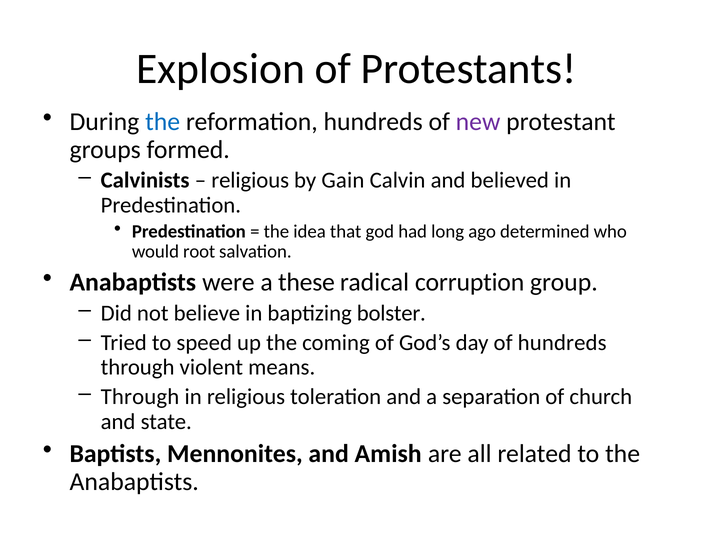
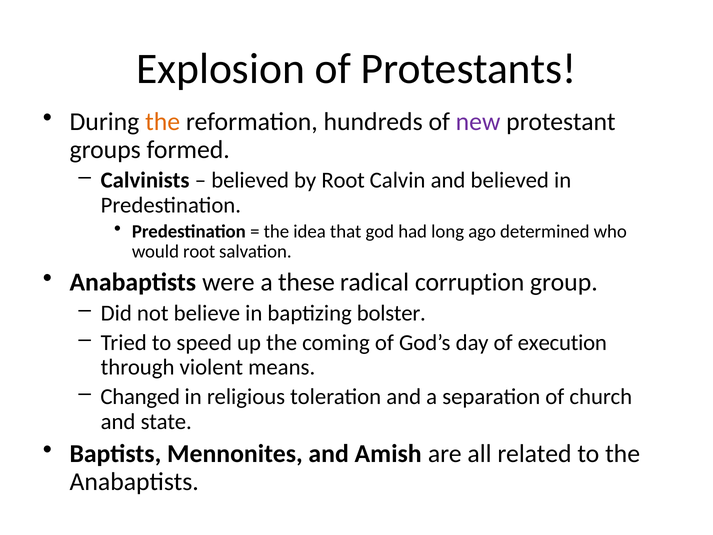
the colour: blue -> orange (163, 122)
religious: religious -> believed (250, 180)
by Gain: Gain -> Root (343, 180)
of hundreds: hundreds -> execution (562, 343)
Through: Through -> Changed (140, 397)
